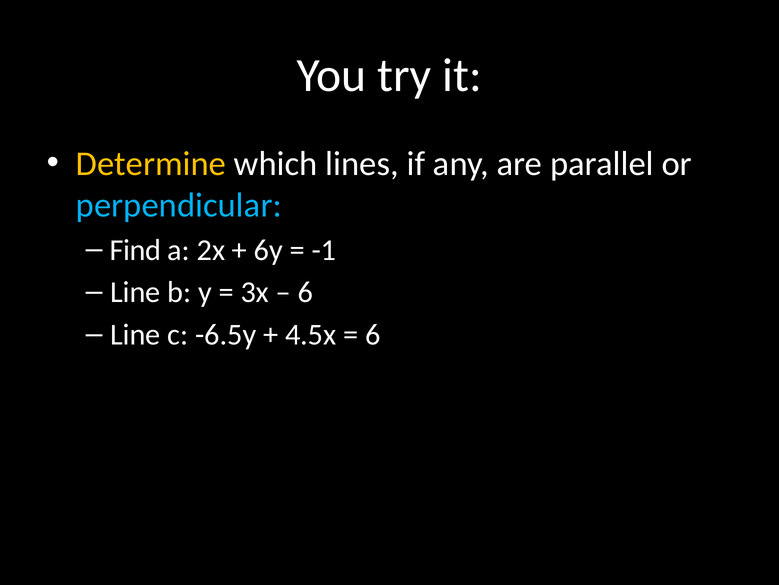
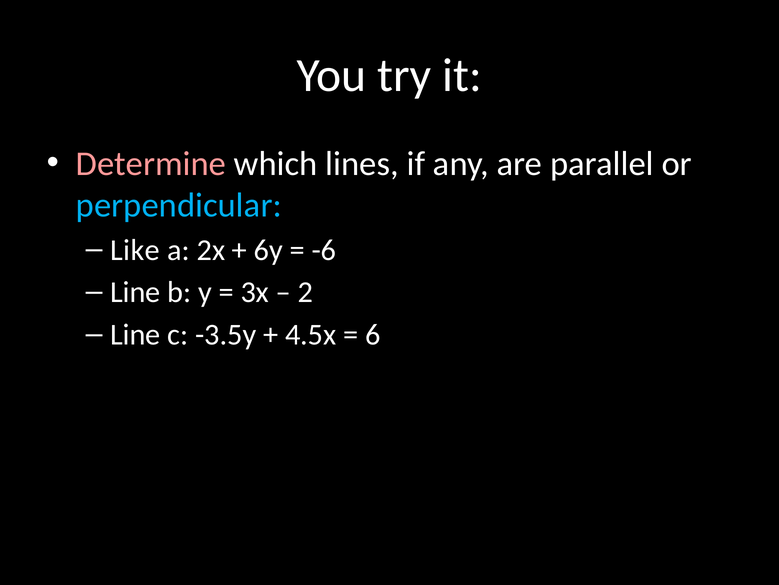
Determine colour: yellow -> pink (151, 163)
Find: Find -> Like (135, 250)
-1: -1 -> -6 (324, 250)
6: 6 -> 2 (305, 292)
-6.5y: -6.5y -> -3.5y (226, 334)
